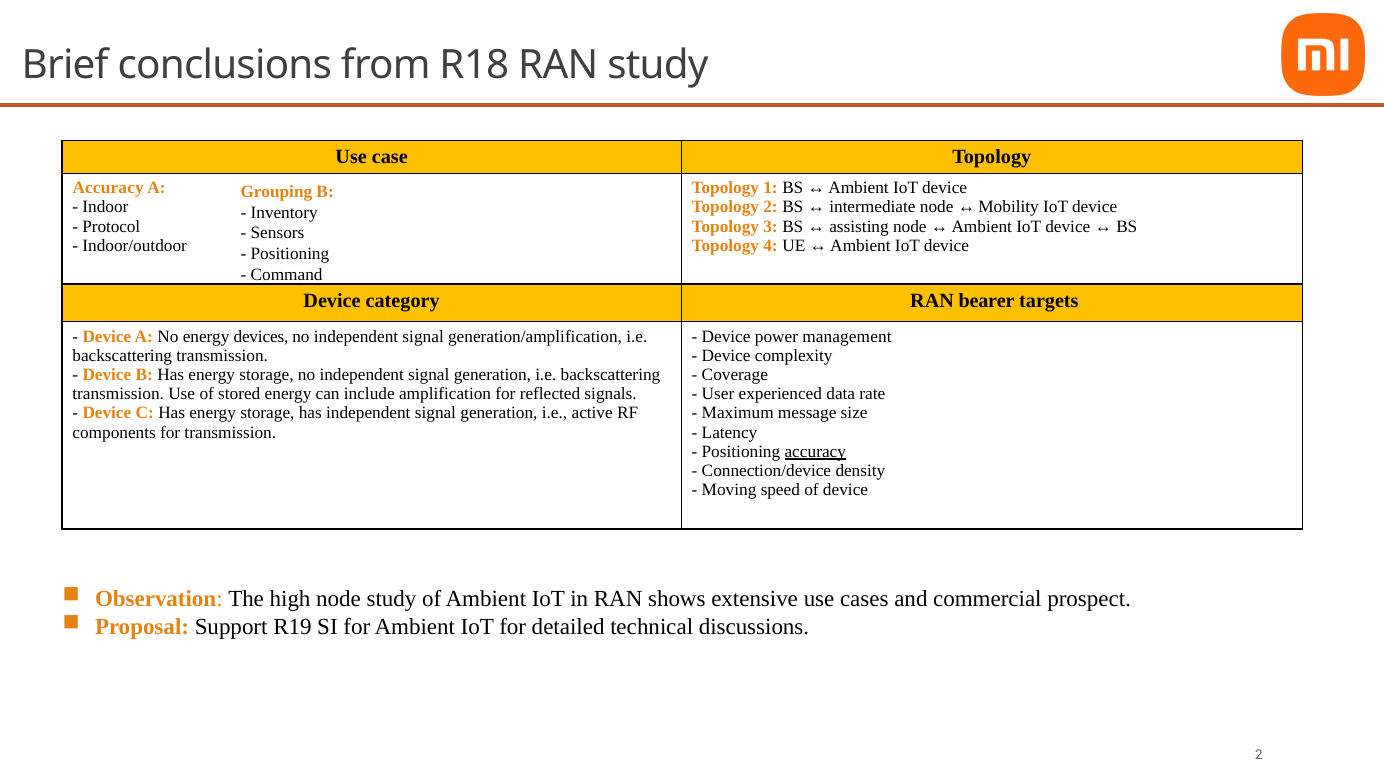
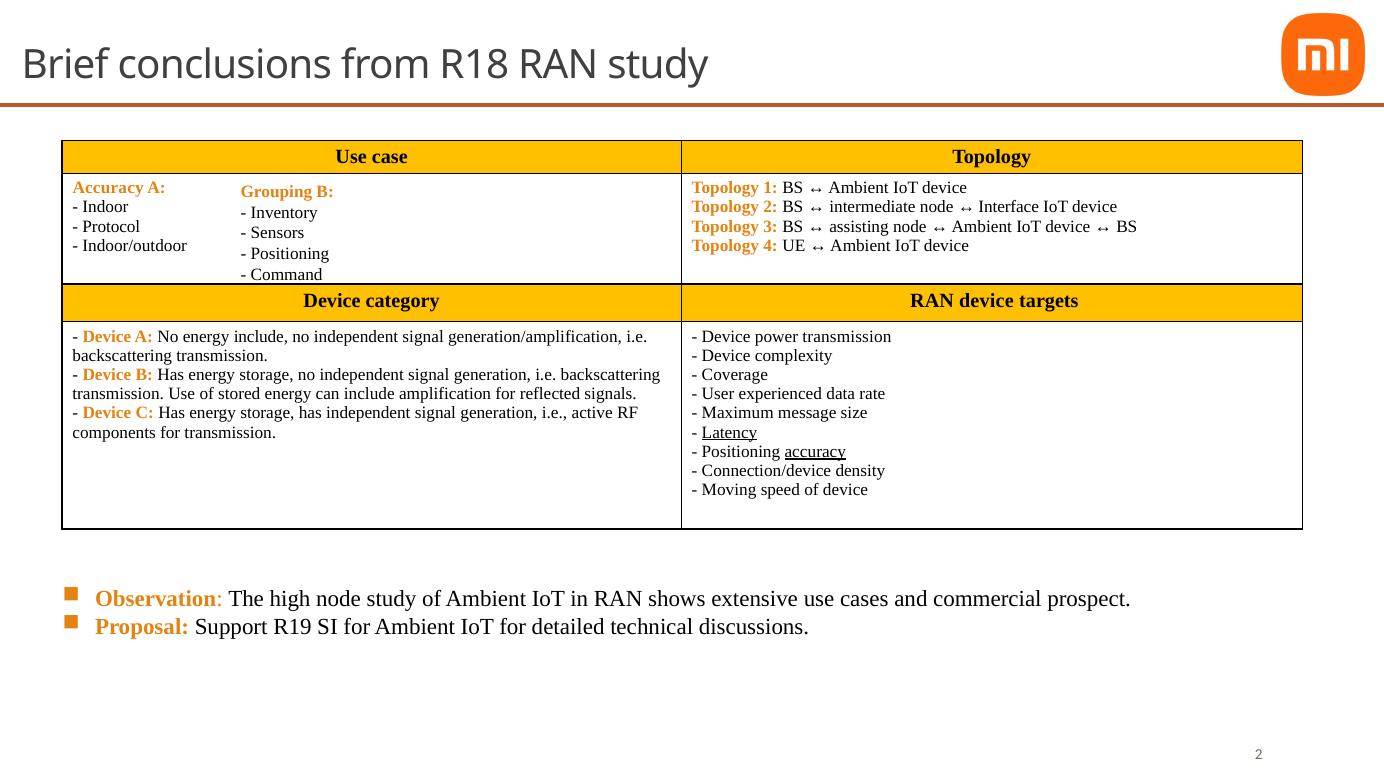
Mobility: Mobility -> Interface (1009, 207)
RAN bearer: bearer -> device (986, 301)
energy devices: devices -> include (261, 337)
power management: management -> transmission (847, 337)
Latency underline: none -> present (730, 433)
